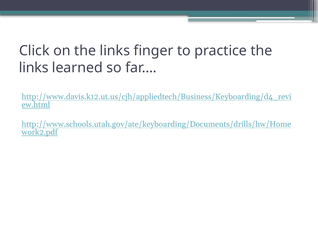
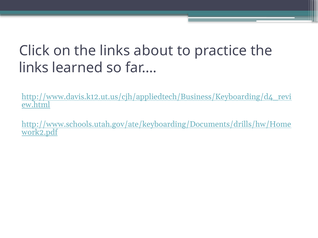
finger: finger -> about (154, 51)
